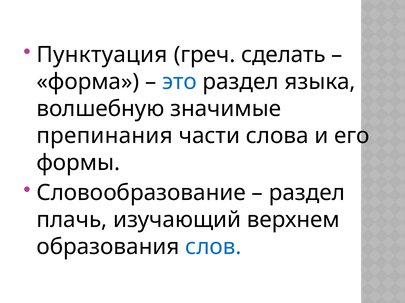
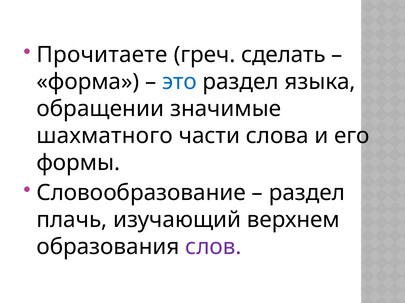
Пунктуация: Пунктуация -> Прочитаете (102, 55)
волшебную: волшебную -> обращении (100, 109)
препинания: препинания -> шахматного (105, 136)
слов colour: blue -> purple (213, 247)
